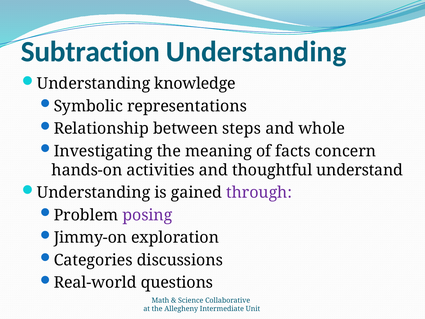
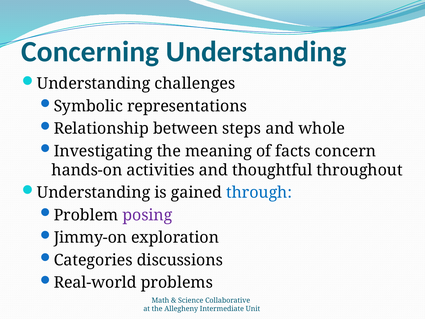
Subtraction: Subtraction -> Concerning (90, 52)
knowledge: knowledge -> challenges (195, 84)
understand: understand -> throughout (360, 170)
through colour: purple -> blue (259, 193)
questions: questions -> problems (177, 282)
